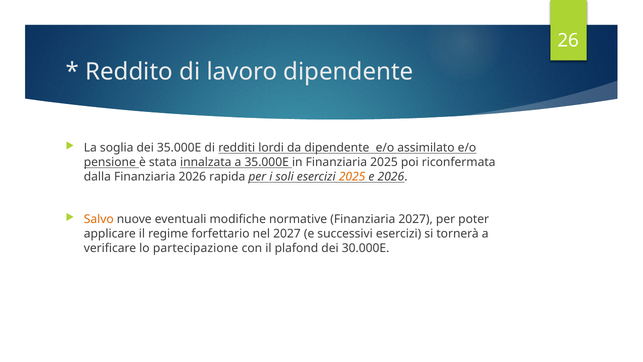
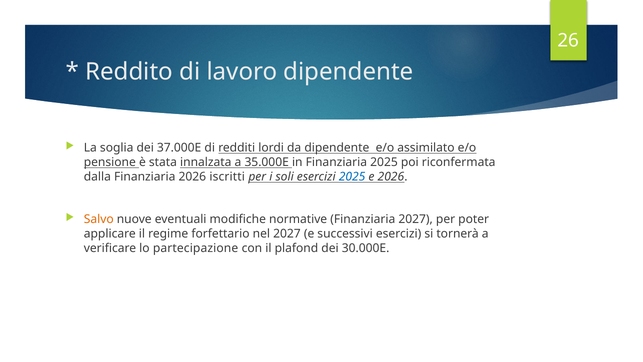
dei 35.000E: 35.000E -> 37.000E (179, 148)
rapida: rapida -> iscritti (227, 177)
2025 colour: orange -> blue (352, 177)
